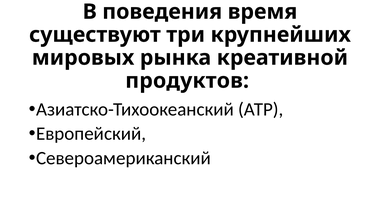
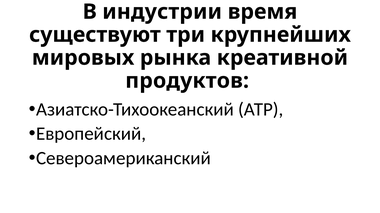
поведения: поведения -> индустрии (162, 12)
